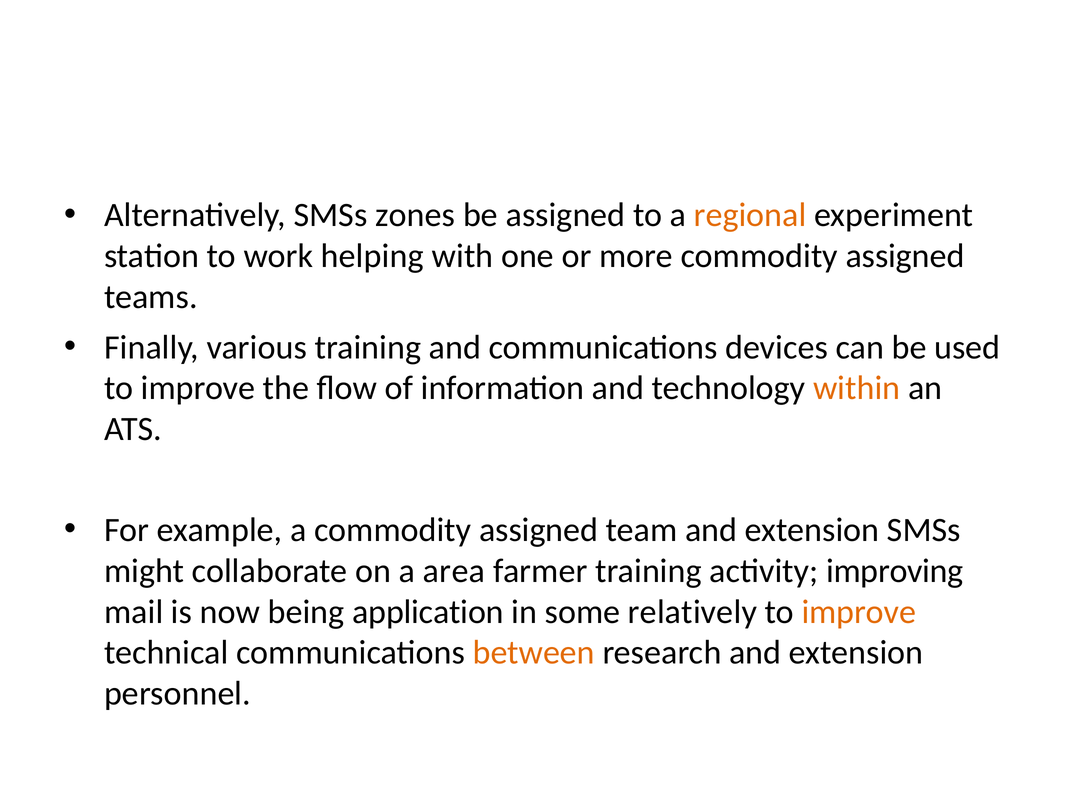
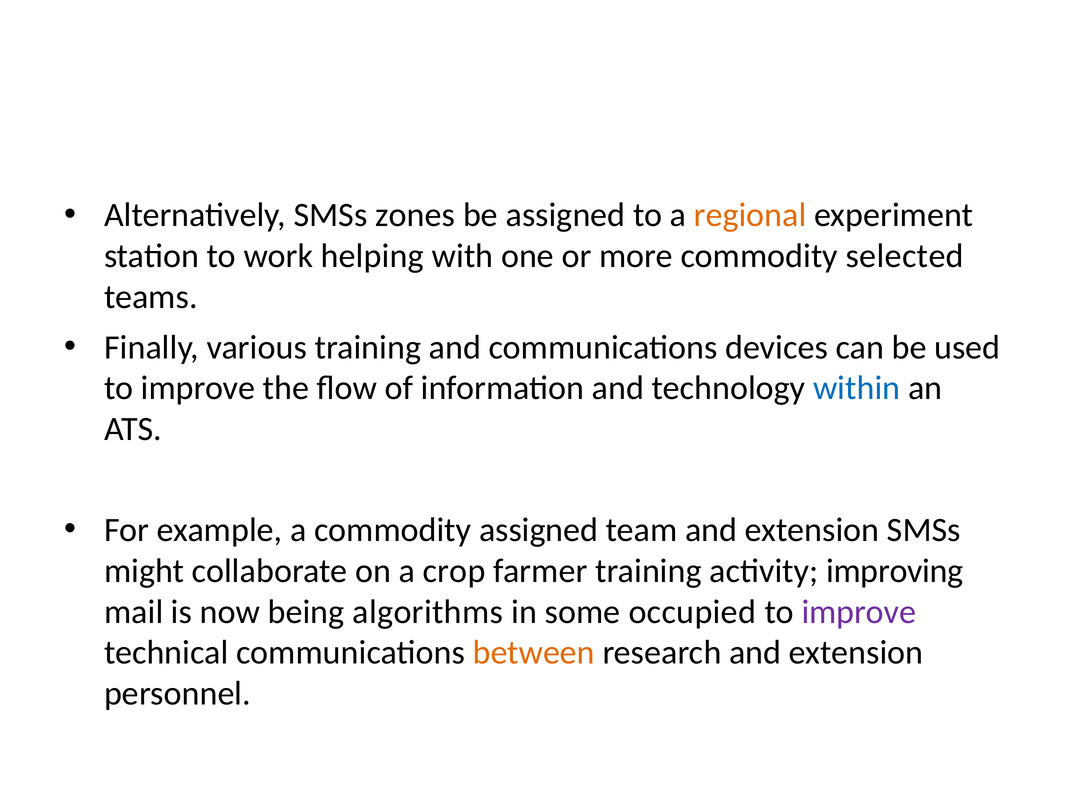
more commodity assigned: assigned -> selected (905, 256)
within colour: orange -> blue (857, 388)
area: area -> crop (454, 571)
application: application -> algorithms (428, 612)
relatively: relatively -> occupied (692, 612)
improve colour: orange -> purple (859, 612)
